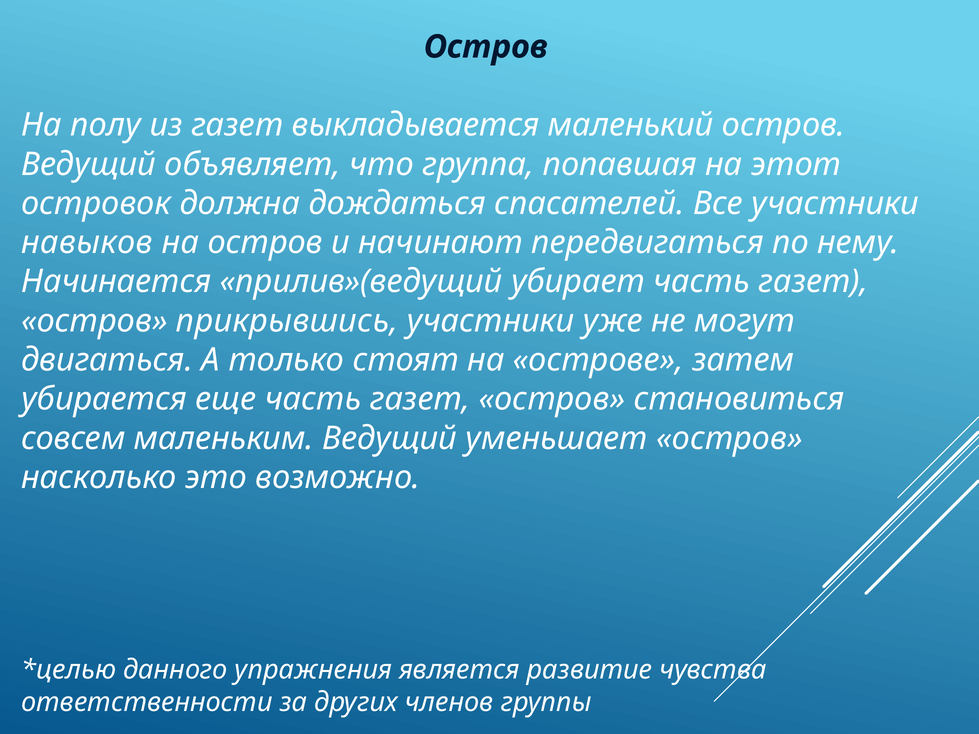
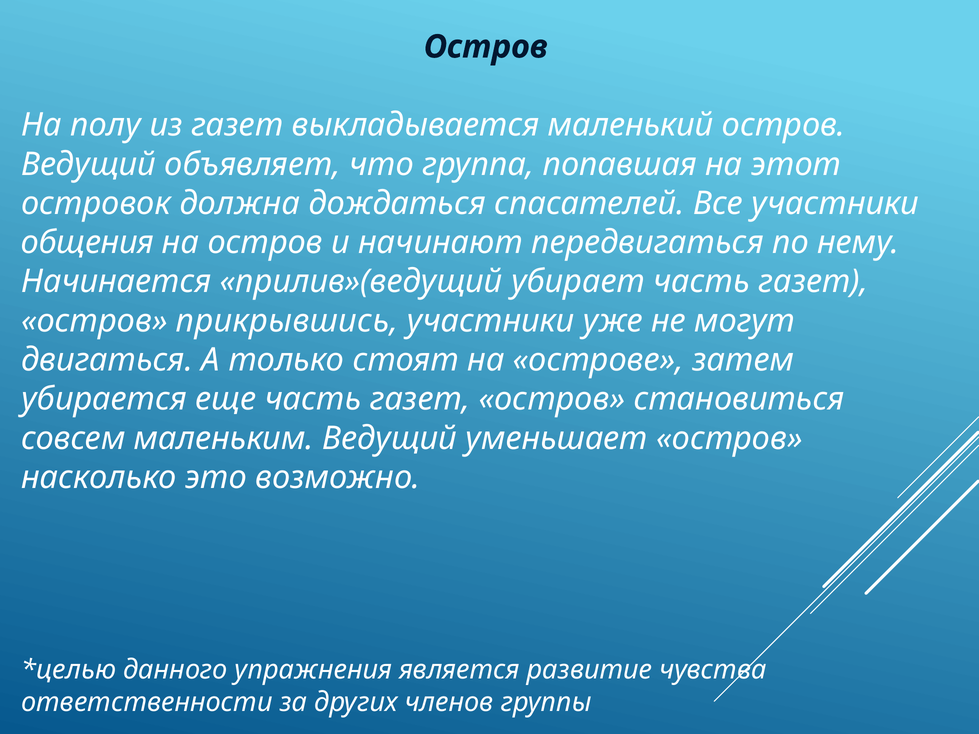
навыков: навыков -> общения (87, 243)
